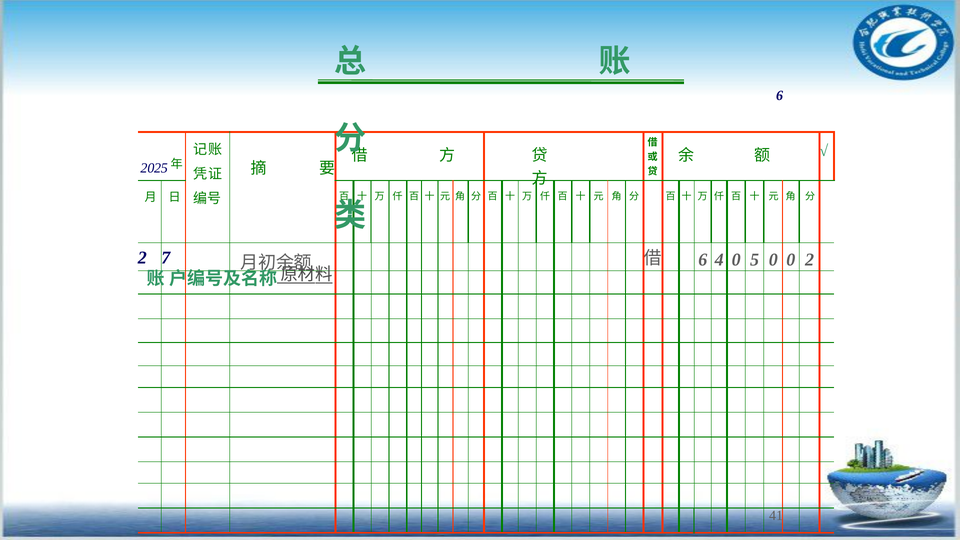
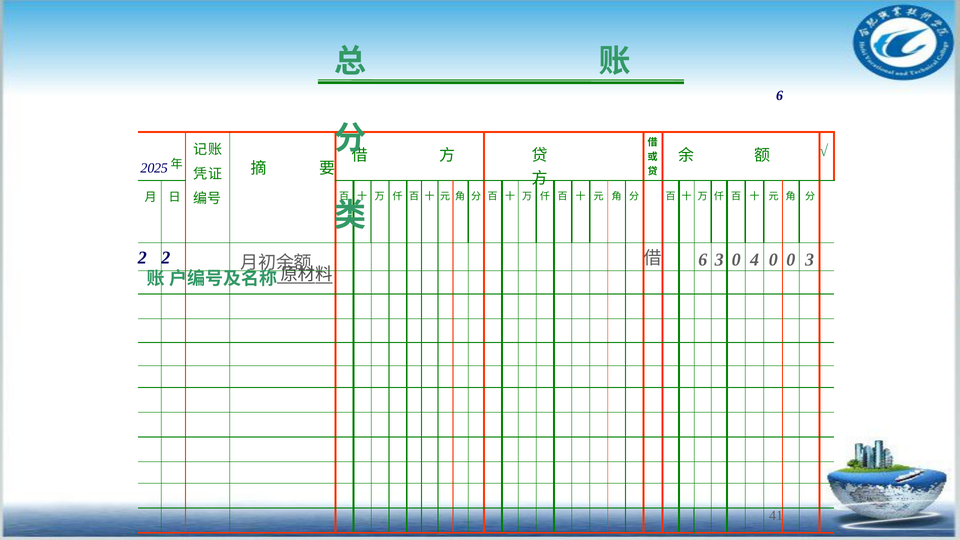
2 7: 7 -> 2 (166, 258)
6 4: 4 -> 3 (719, 260)
5: 5 -> 4 (755, 260)
0 2: 2 -> 3 (810, 260)
